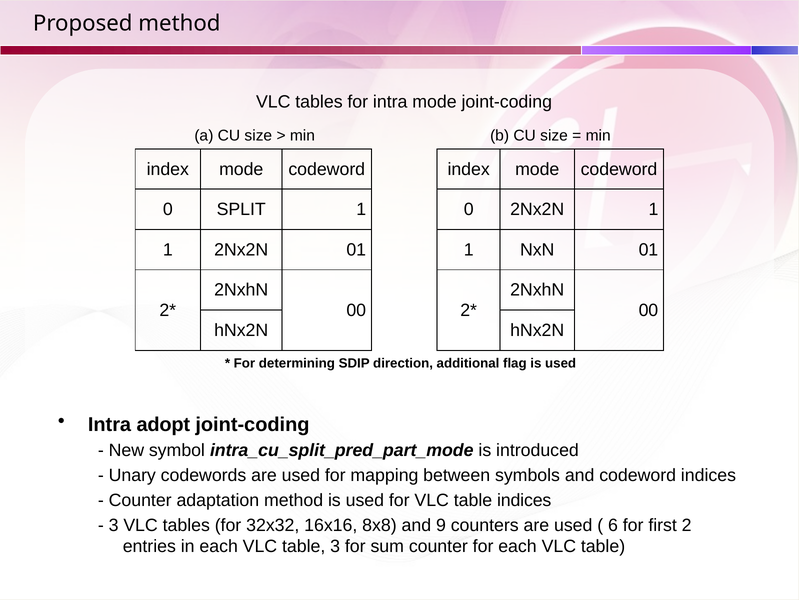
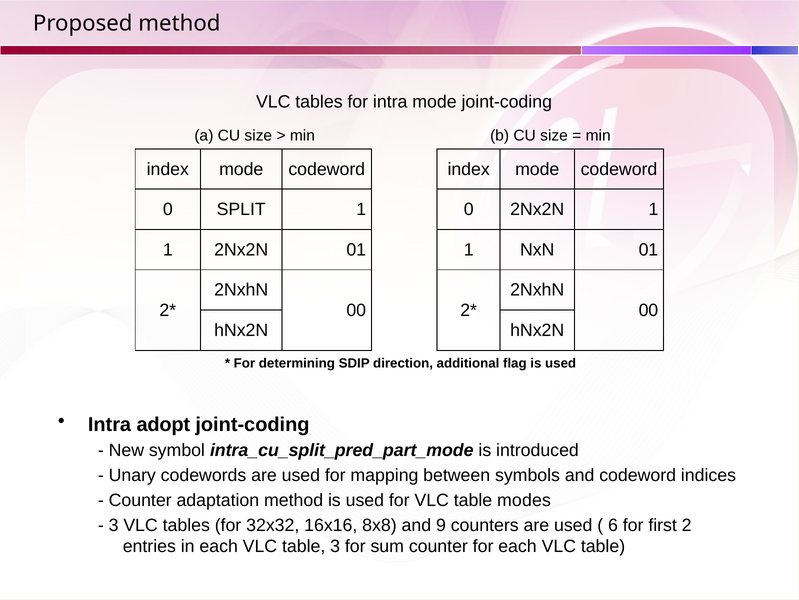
table indices: indices -> modes (524, 500)
